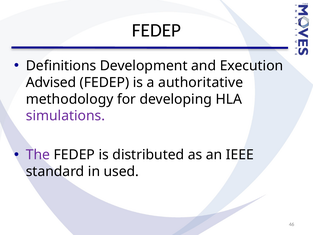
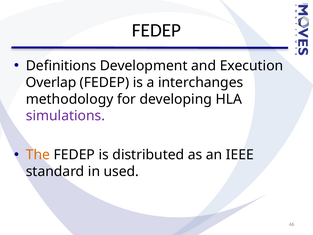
Advised: Advised -> Overlap (51, 82)
authoritative: authoritative -> interchanges (201, 82)
The colour: purple -> orange (38, 155)
